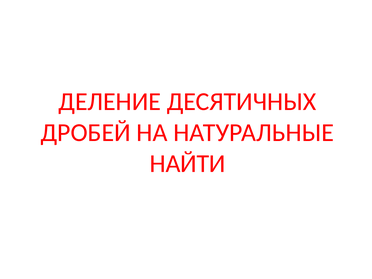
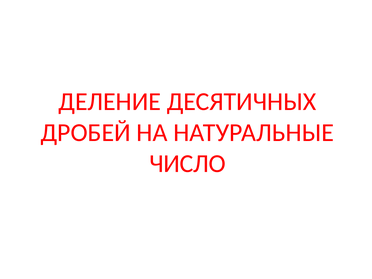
НАЙТИ: НАЙТИ -> ЧИСЛО (188, 164)
